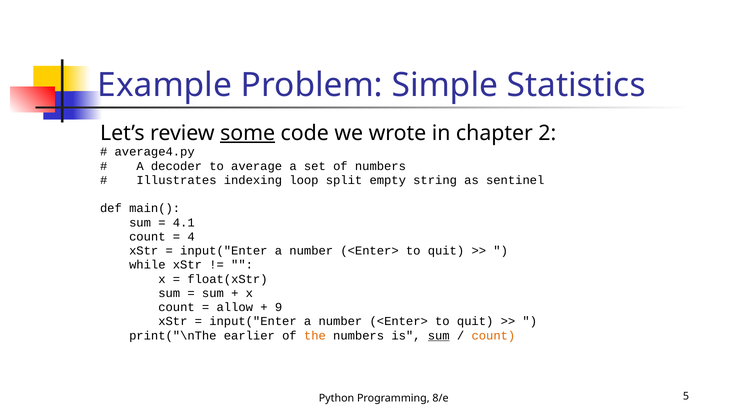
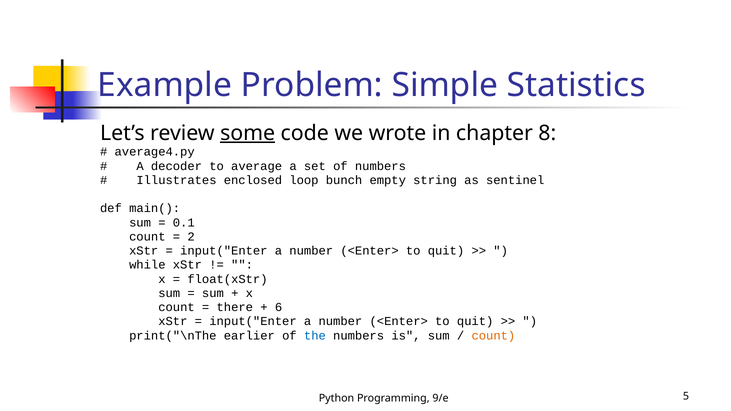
2: 2 -> 8 (547, 133)
indexing: indexing -> enclosed (253, 180)
split: split -> bunch (344, 180)
4.1: 4.1 -> 0.1 (184, 223)
4: 4 -> 2 (191, 237)
allow: allow -> there (235, 307)
9: 9 -> 6 (279, 307)
the colour: orange -> blue (315, 336)
sum underline: present -> none (439, 336)
8/e: 8/e -> 9/e (440, 398)
